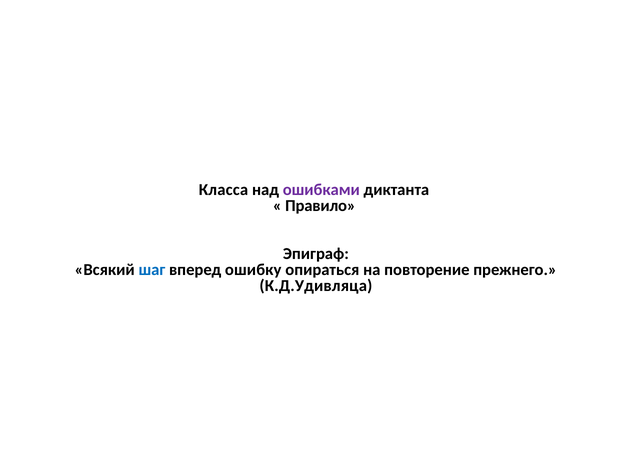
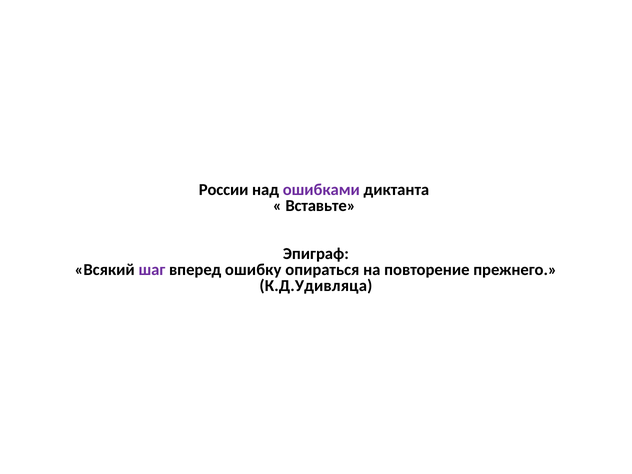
Класса: Класса -> России (224, 190)
Правило: Правило -> Вставьте (321, 206)
шаг colour: blue -> purple (152, 270)
